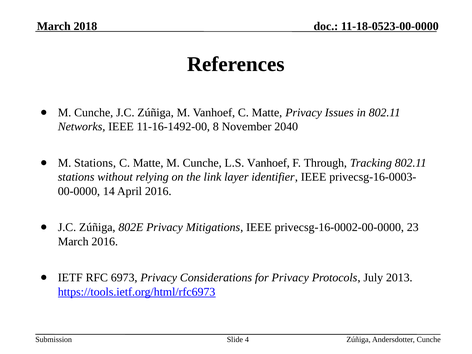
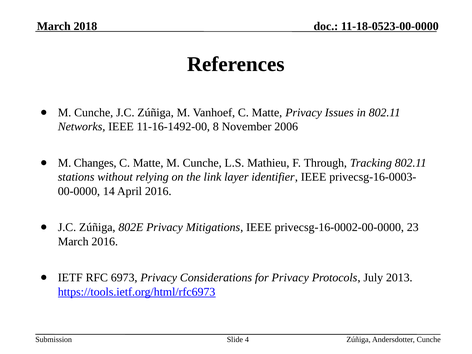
2040: 2040 -> 2006 (286, 127)
M Stations: Stations -> Changes (95, 163)
L.S Vanhoef: Vanhoef -> Mathieu (268, 163)
